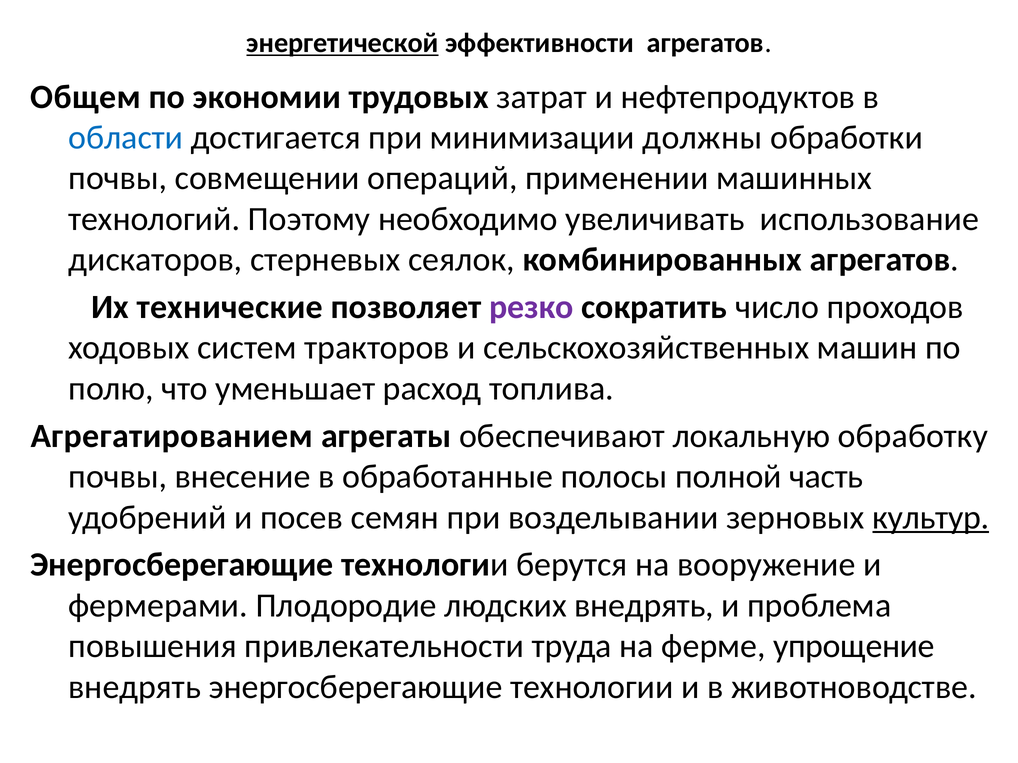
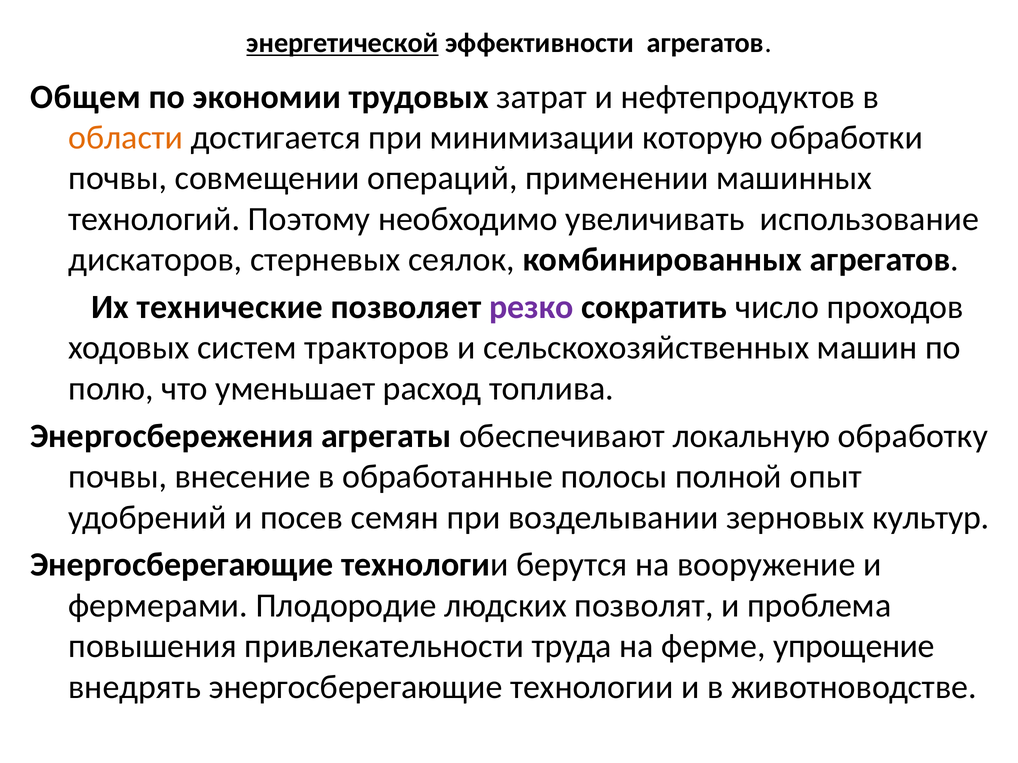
области colour: blue -> orange (126, 138)
должны: должны -> которую (703, 138)
Агрегатированием: Агрегатированием -> Энергосбережения (172, 436)
часть: часть -> опыт (826, 477)
культур underline: present -> none (931, 518)
людских внедрять: внедрять -> позволят (644, 606)
